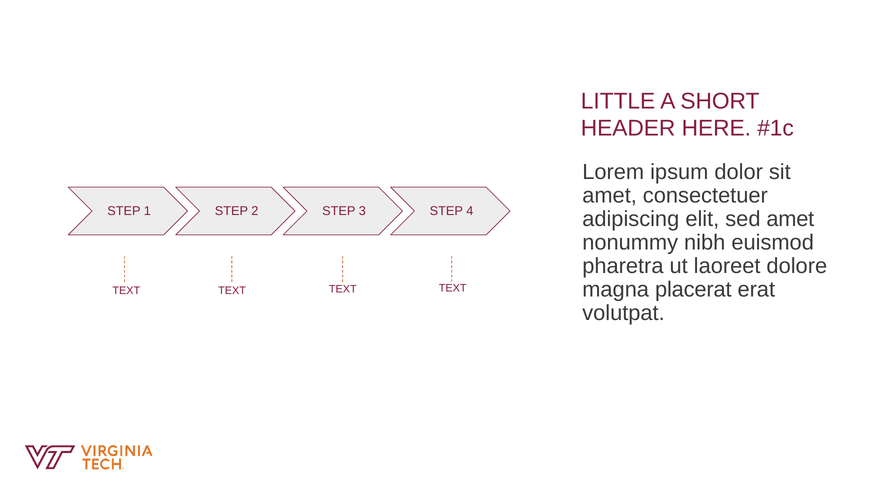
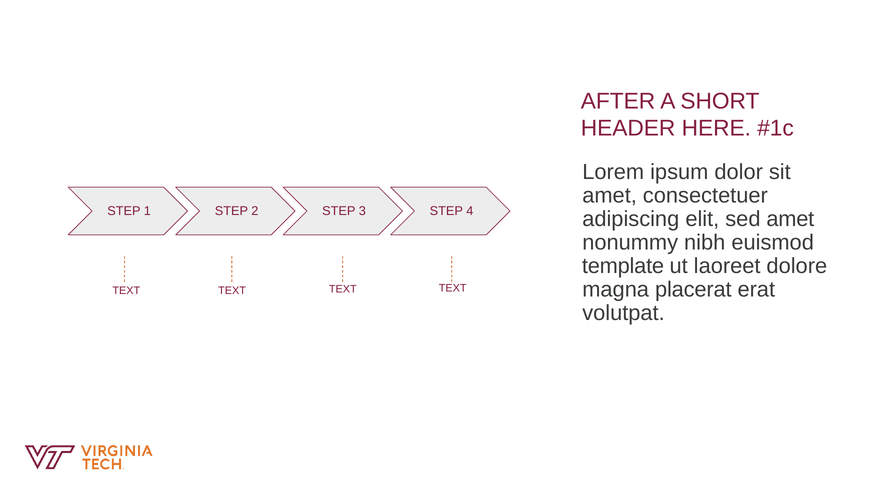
LITTLE: LITTLE -> AFTER (618, 101)
pharetra: pharetra -> template (623, 266)
